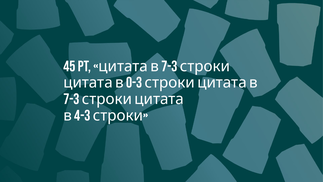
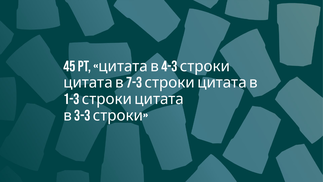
7-3: 7-3 -> 4-3 (169, 66)
0-3: 0-3 -> 7-3 (134, 83)
7-3: 7-3 -> 1-3 (71, 99)
4-3: 4-3 -> 3-3 (82, 115)
